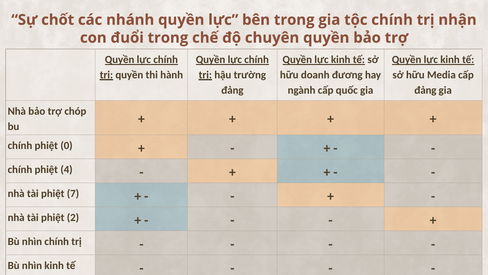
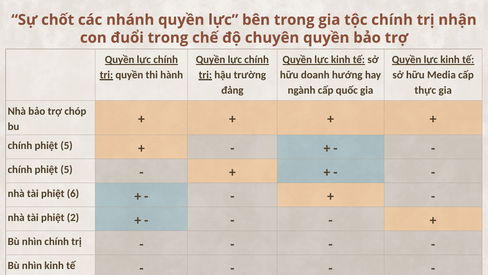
đương: đương -> hướng (347, 75)
đảng: đảng -> thực (425, 90)
0: 0 -> 5 (67, 145)
4: 4 -> 5 (67, 169)
7: 7 -> 6 (73, 193)
